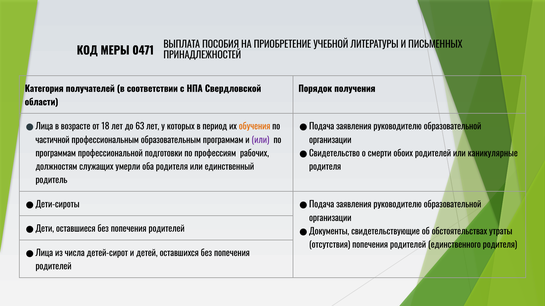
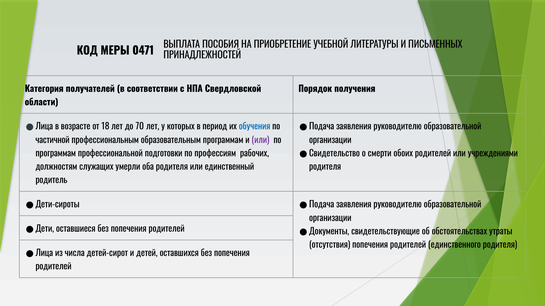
63: 63 -> 70 (140, 127)
обучения colour: orange -> blue (255, 127)
каникулярные: каникулярные -> учреждениями (493, 154)
